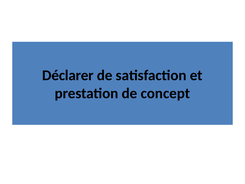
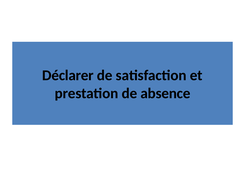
concept: concept -> absence (165, 93)
